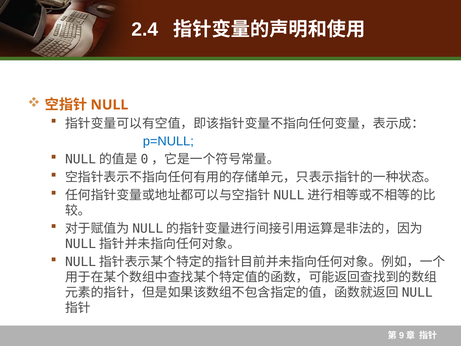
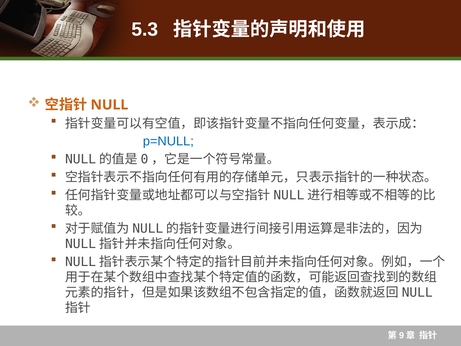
2.4: 2.4 -> 5.3 (145, 29)
